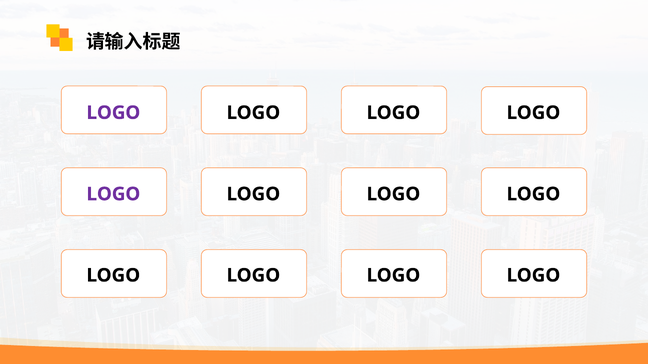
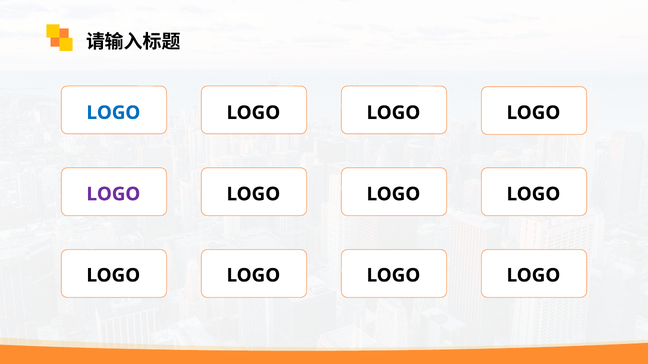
LOGO colour: purple -> blue (113, 113)
